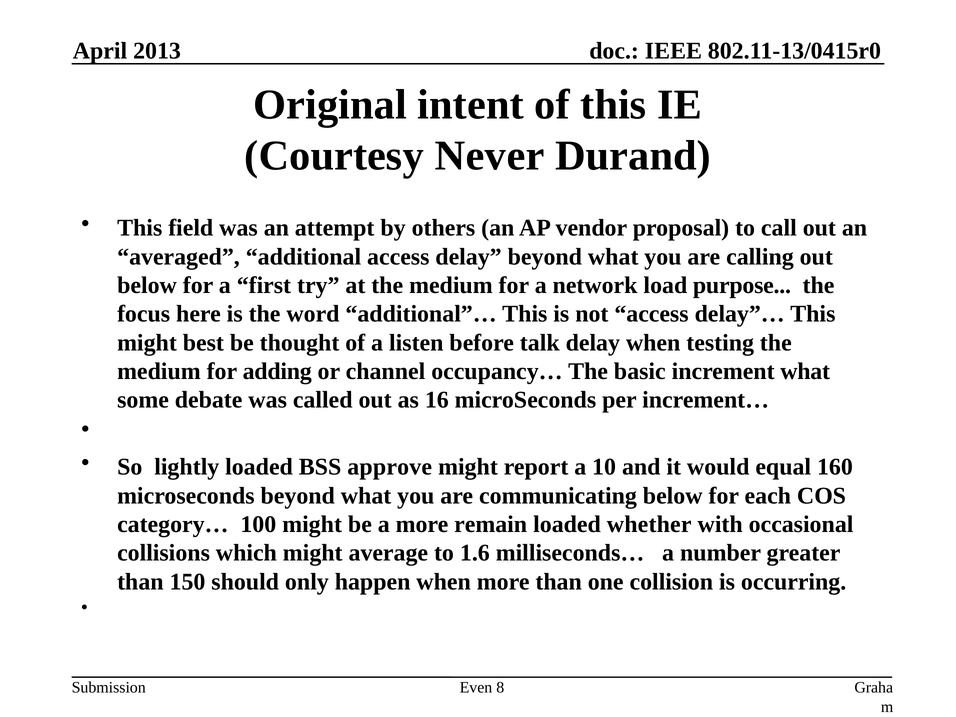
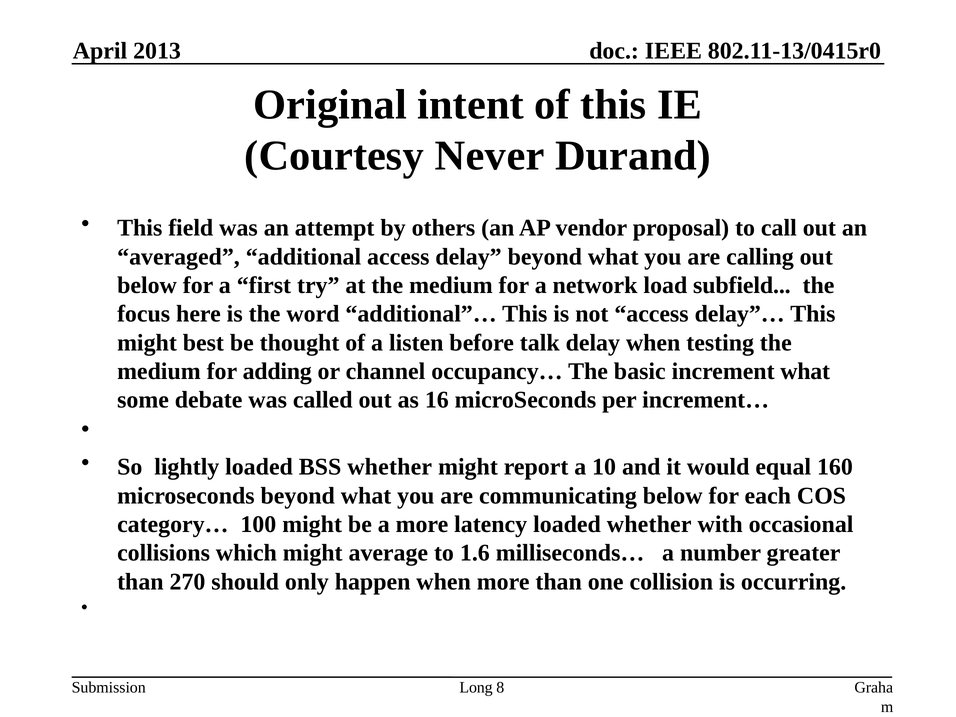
purpose: purpose -> subfield (742, 285)
BSS approve: approve -> whether (390, 467)
remain: remain -> latency (491, 524)
150: 150 -> 270 (188, 582)
Even: Even -> Long (476, 688)
